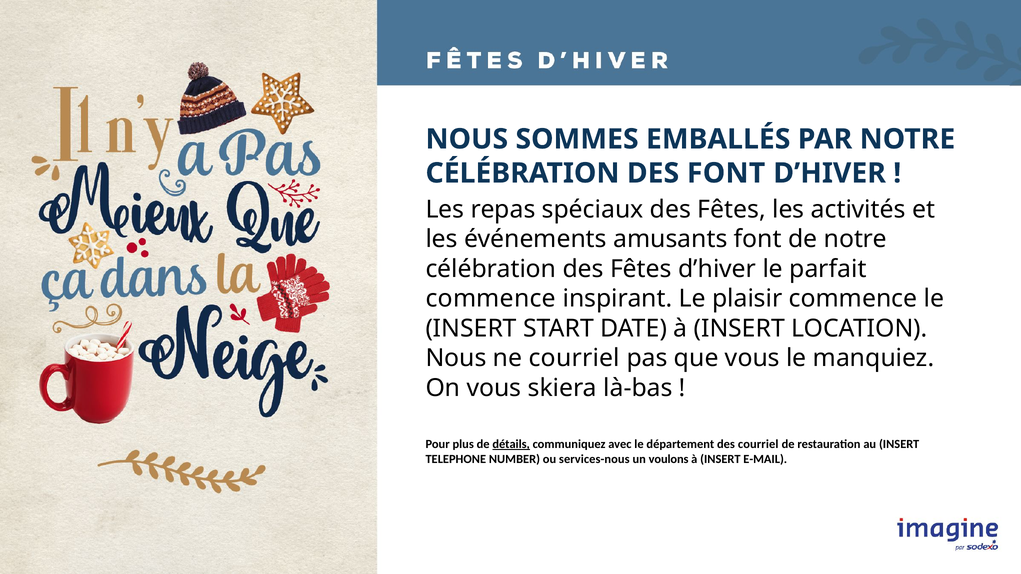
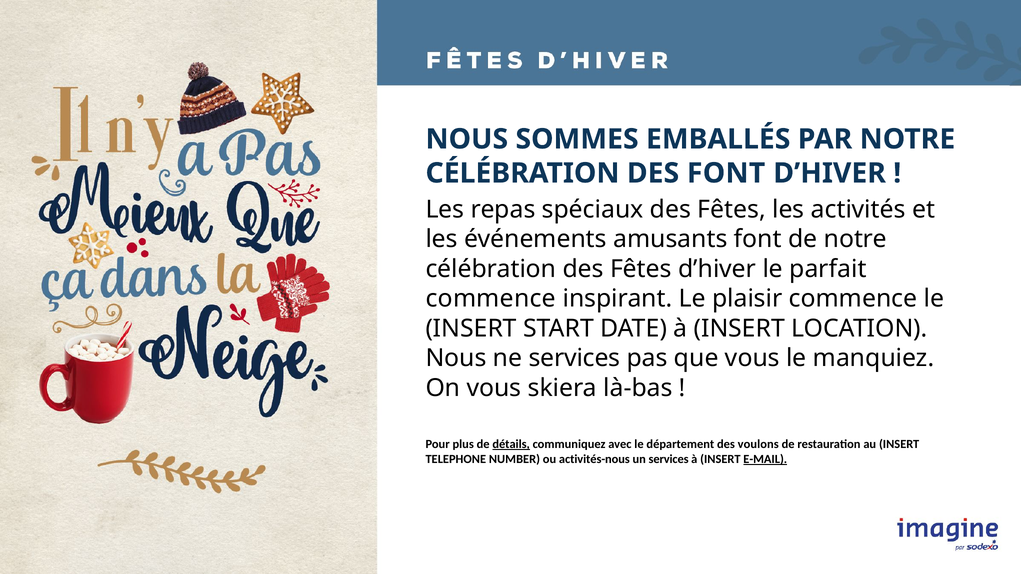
ne courriel: courriel -> services (574, 358)
des courriel: courriel -> voulons (758, 444)
services-nous: services-nous -> activités-nous (594, 459)
un voulons: voulons -> services (669, 459)
E-MAIL underline: none -> present (765, 459)
